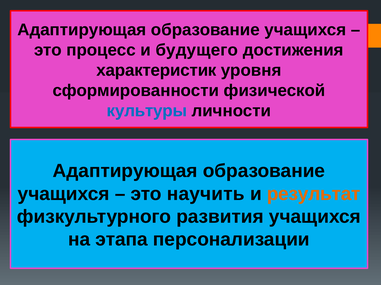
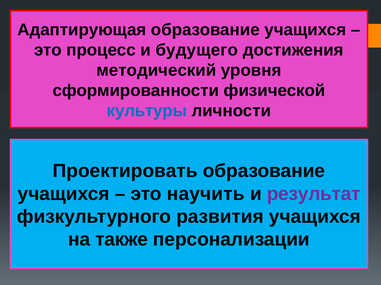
характеристик: характеристик -> методический (156, 71)
Адаптирующая: Адаптирующая -> Проектировать (125, 171)
результат colour: orange -> purple (314, 194)
этапа: этапа -> также (122, 240)
